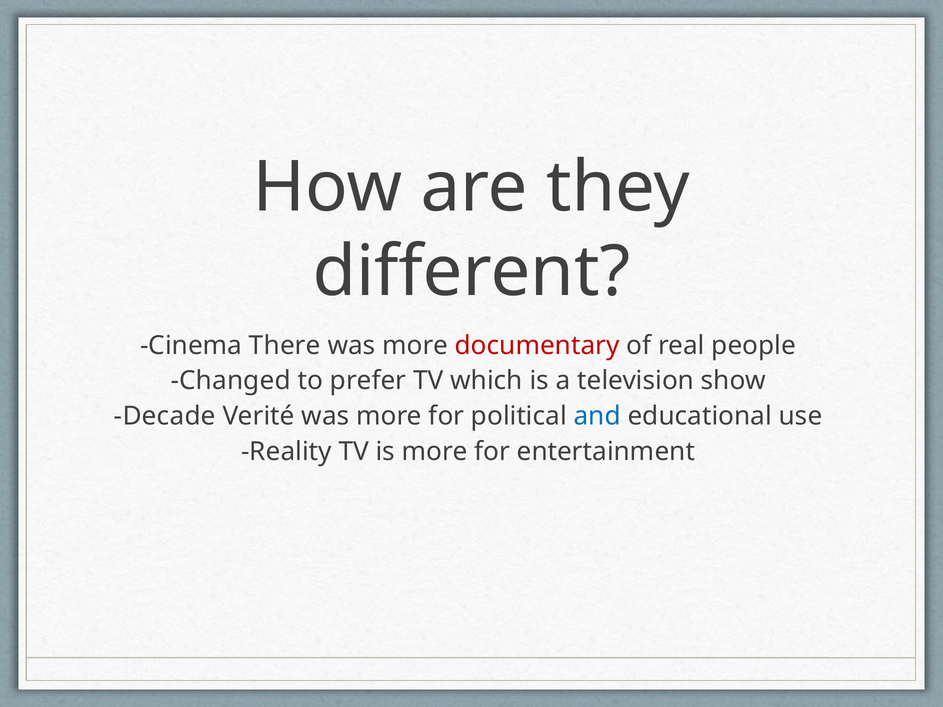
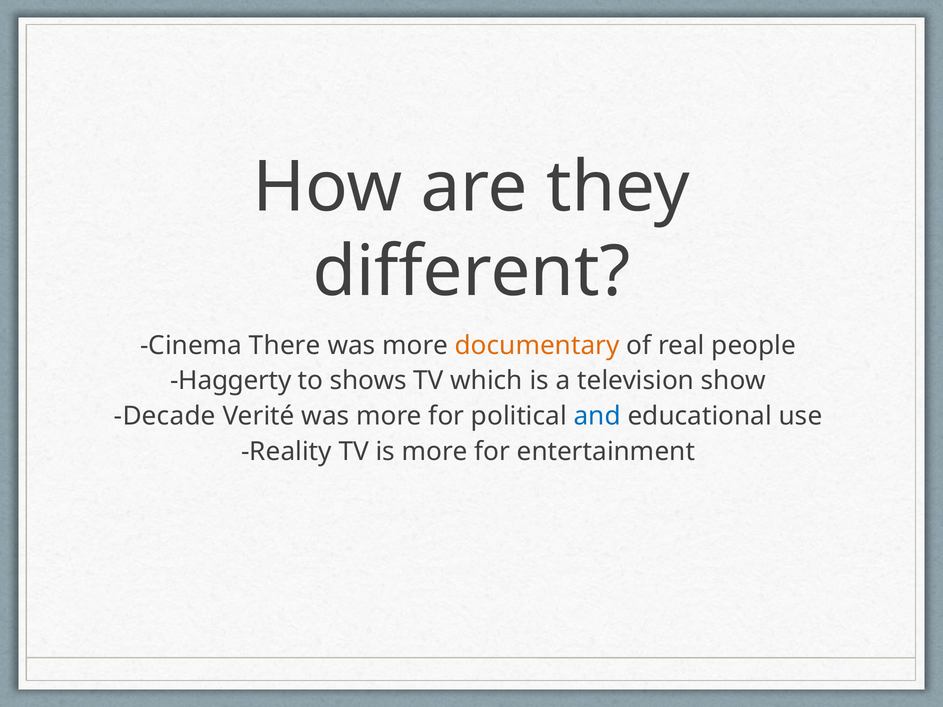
documentary colour: red -> orange (537, 346)
Changed: Changed -> Haggerty (231, 381)
prefer: prefer -> shows (368, 381)
